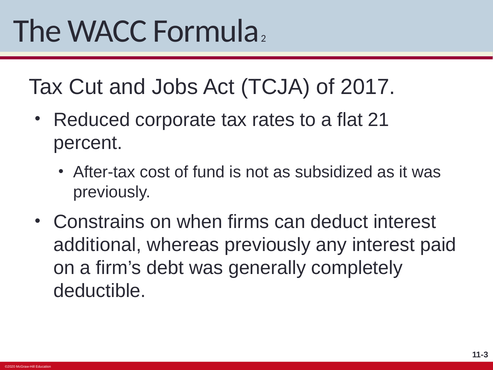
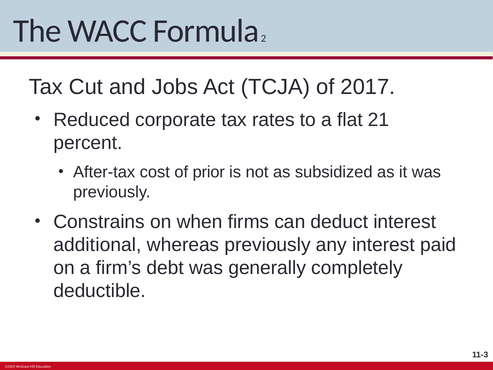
fund: fund -> prior (209, 172)
